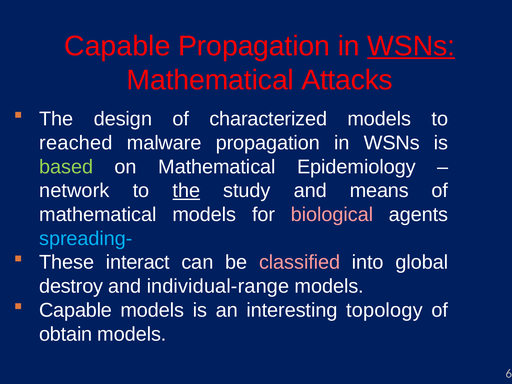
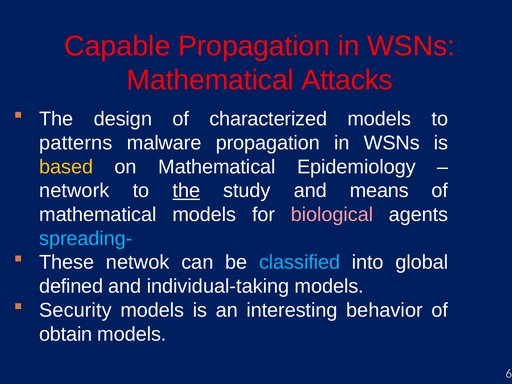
WSNs underline: present -> none (411, 46)
reached: reached -> patterns (76, 143)
based colour: light green -> yellow (66, 167)
interact: interact -> netwok (138, 262)
classified colour: pink -> light blue (300, 262)
destroy: destroy -> defined (71, 286)
individual-range: individual-range -> individual-taking (218, 286)
Capable: Capable -> Security (75, 310)
topology: topology -> behavior (384, 310)
